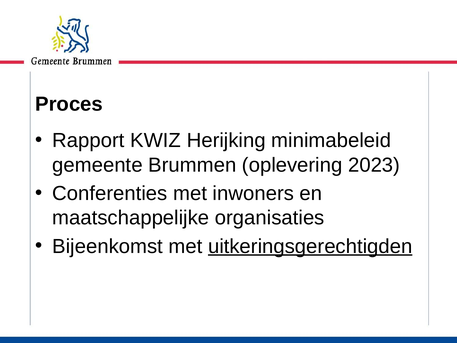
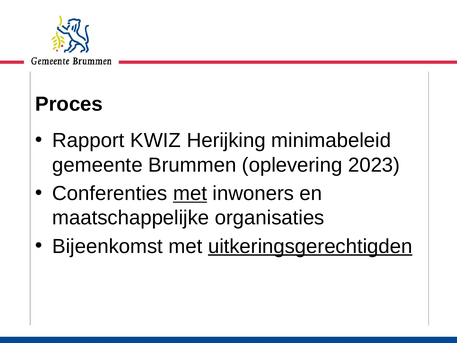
met underline: none -> present (190, 193)
